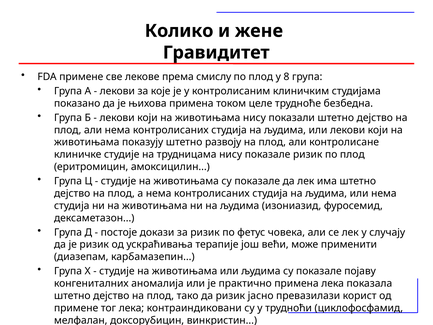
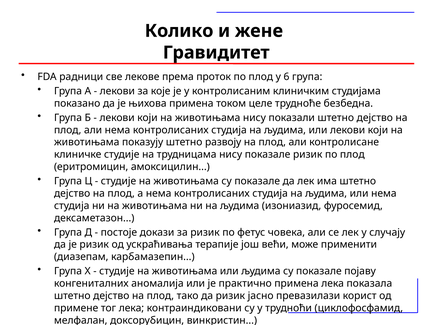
FDA примене: примене -> радници (81, 77)
смислу: смислу -> проток (214, 77)
8: 8 -> 6 (286, 77)
